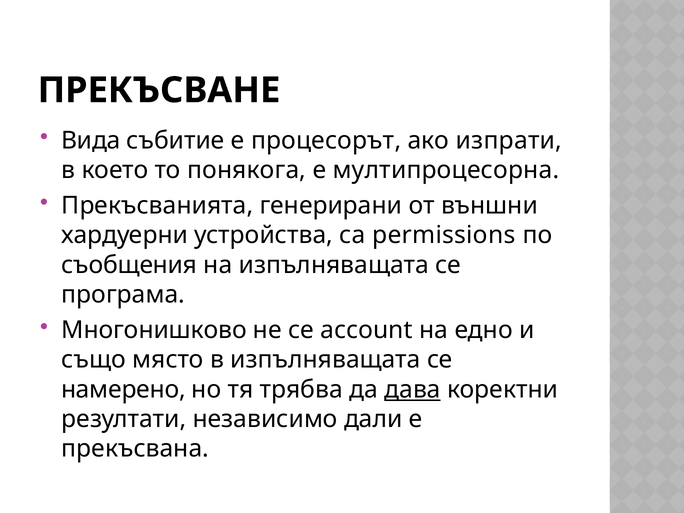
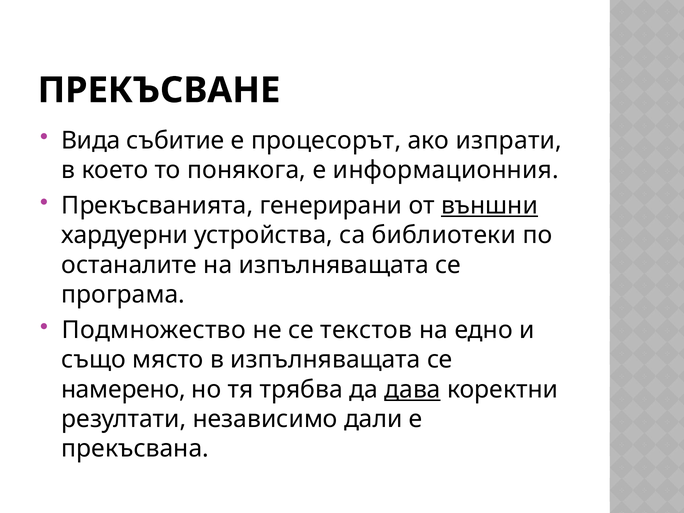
мултипроцесорна: мултипроцесорна -> информационния (446, 170)
външни underline: none -> present (489, 205)
permissions: permissions -> библиотеки (444, 235)
съобщения: съобщения -> останалите (129, 265)
Многонишково: Многонишково -> Подмножество (154, 330)
account: account -> текстов (366, 330)
